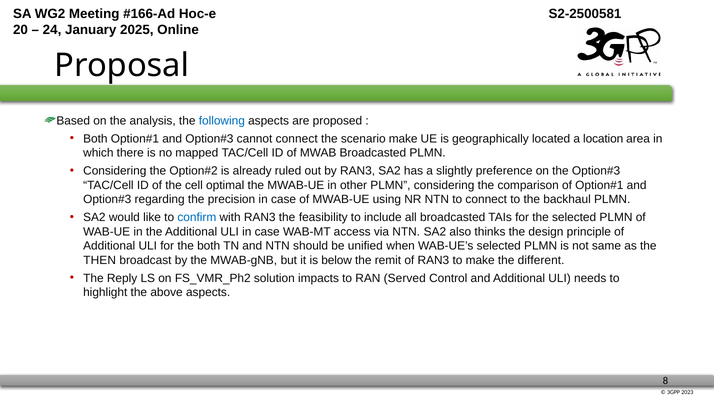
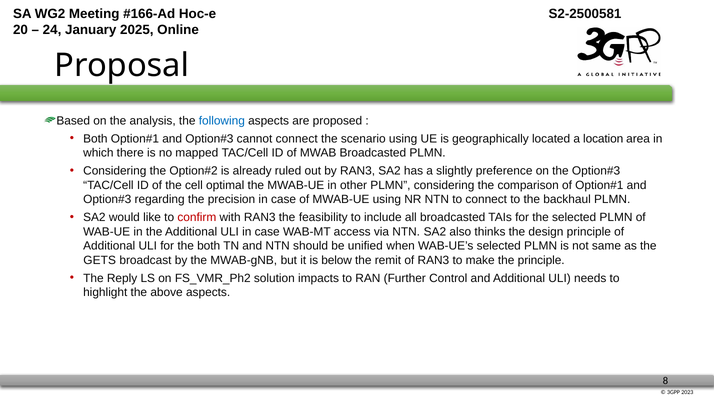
scenario make: make -> using (403, 139)
confirm colour: blue -> red (197, 218)
THEN: THEN -> GETS (100, 261)
the different: different -> principle (541, 261)
Served: Served -> Further (405, 279)
